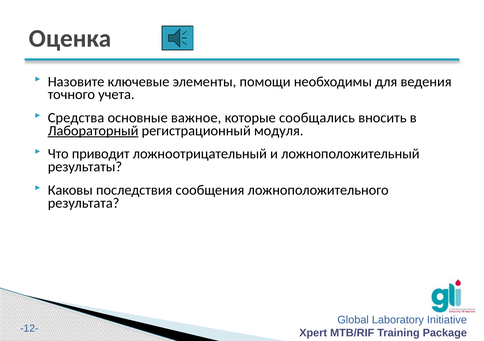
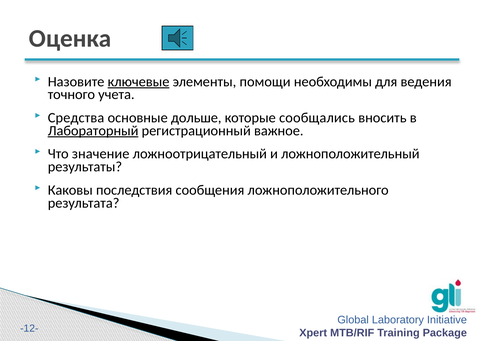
ключевые underline: none -> present (139, 82)
важное: важное -> дольше (196, 118)
модуля: модуля -> важное (279, 131)
приводит: приводит -> значение (101, 154)
